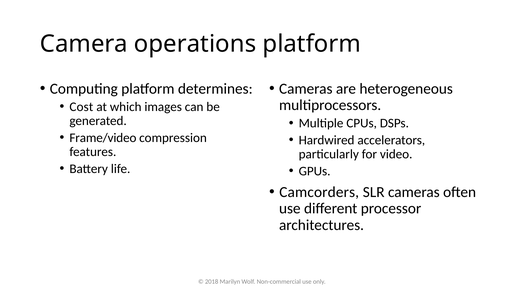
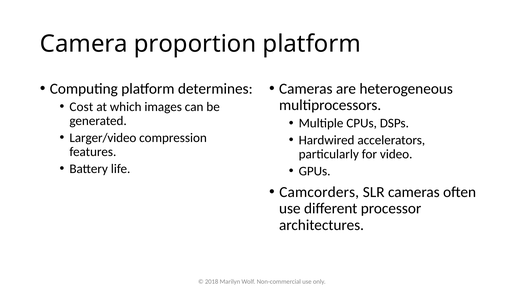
operations: operations -> proportion (195, 44)
Frame/video: Frame/video -> Larger/video (103, 138)
